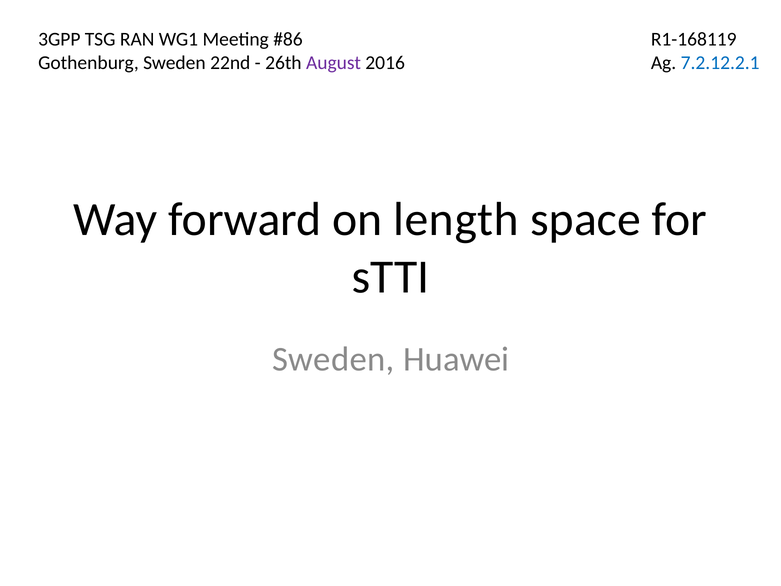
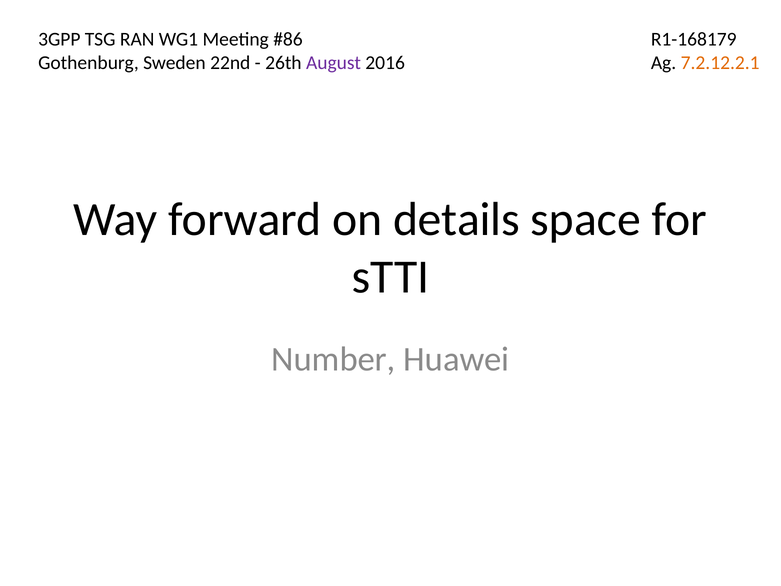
R1-168119: R1-168119 -> R1-168179 (694, 39)
7.2.12.2.1 colour: blue -> orange (720, 63)
length: length -> details (456, 219)
Sweden: Sweden -> Number (333, 359)
